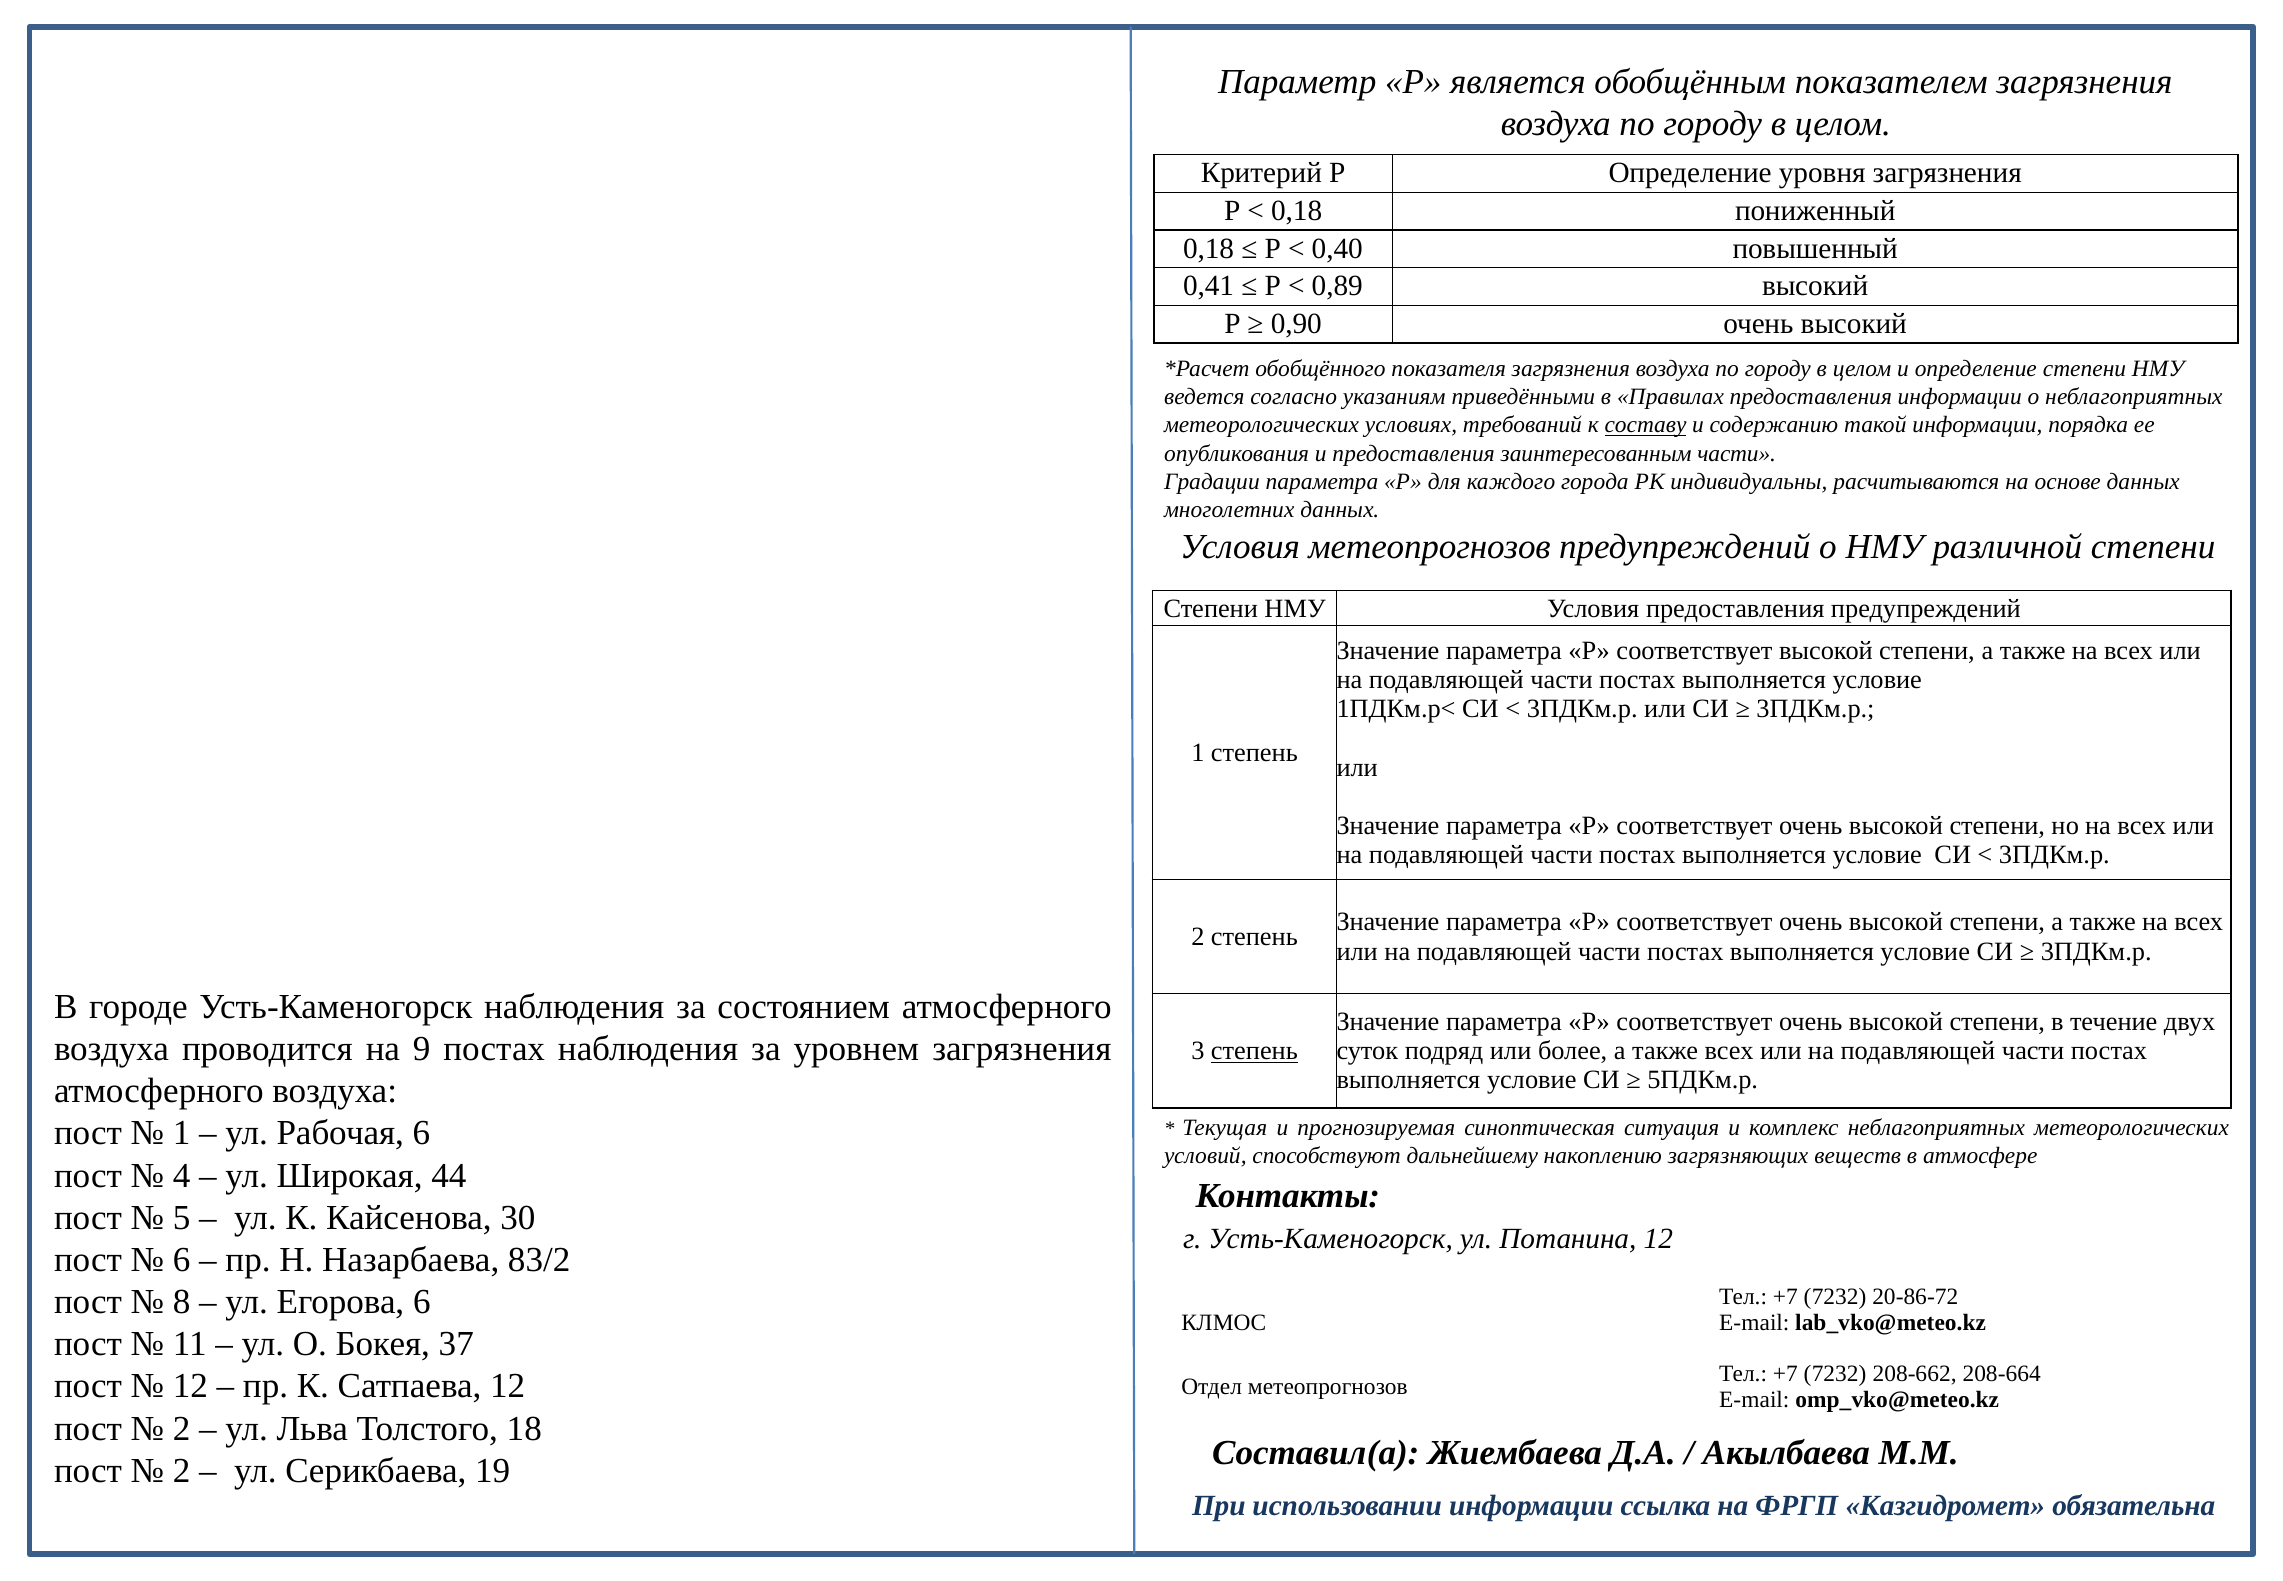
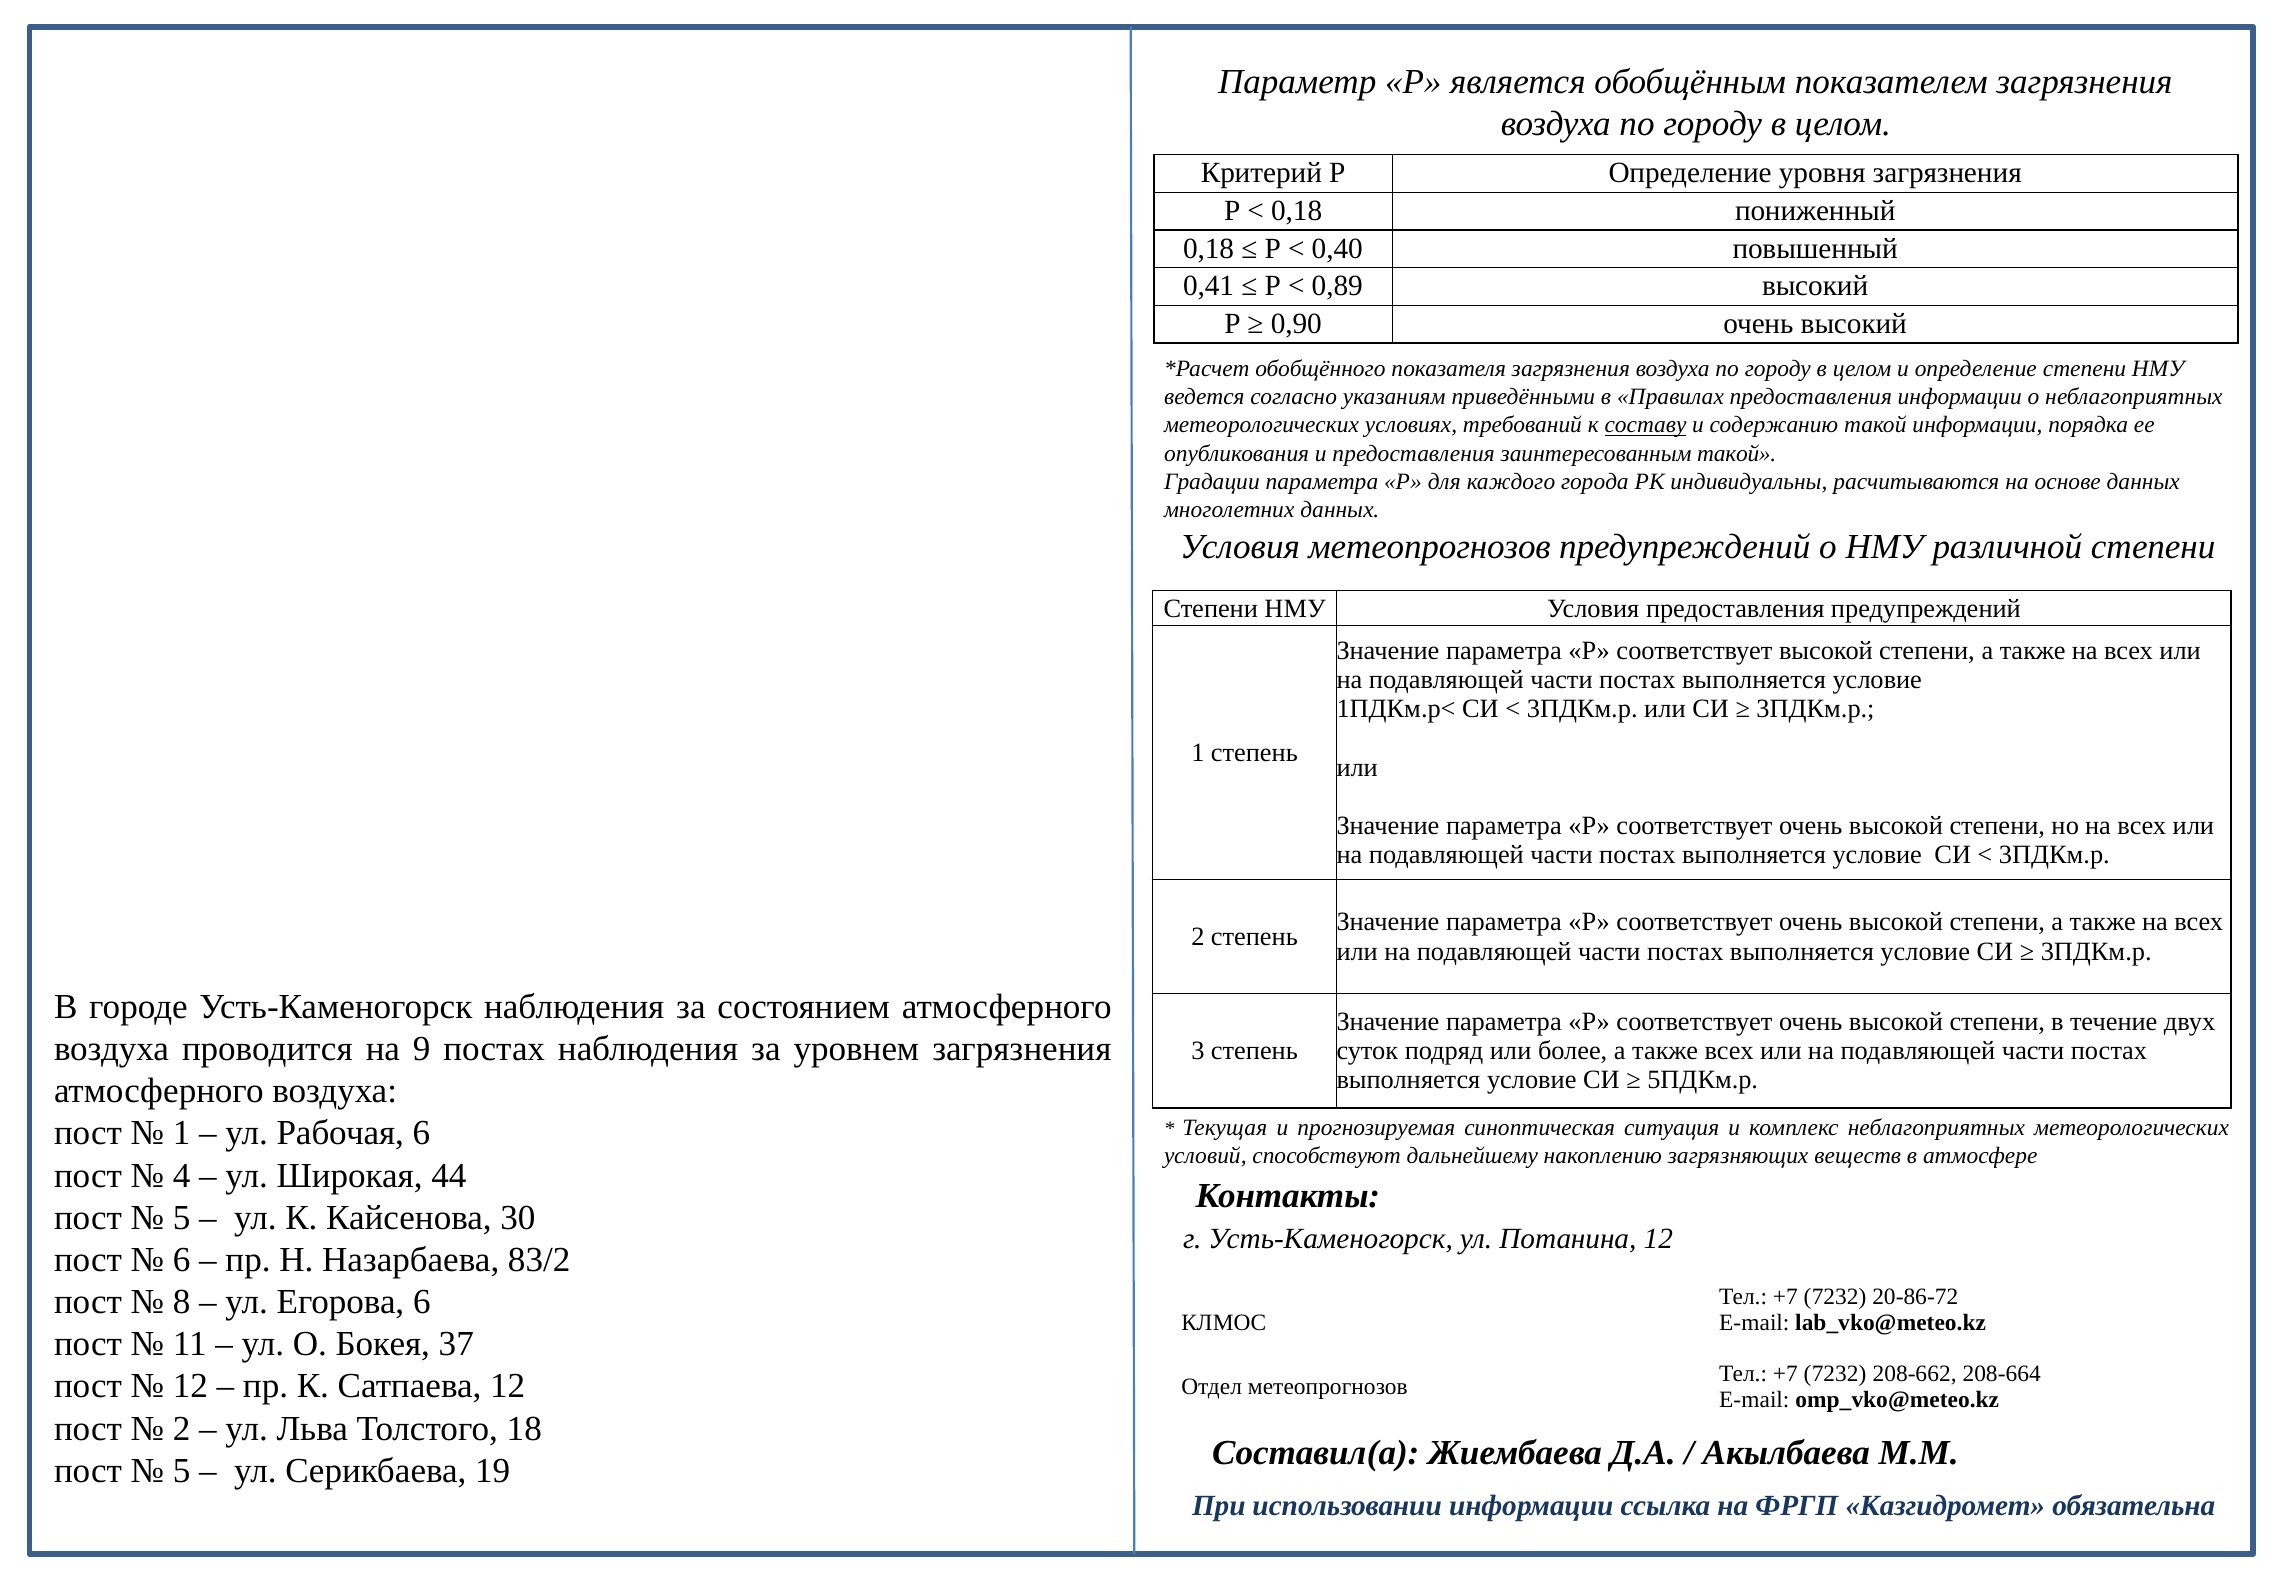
заинтересованным части: части -> такой (1737, 453)
степень underline: present -> none (1254, 1051)
2: 2 -> 5 (182, 1470)
